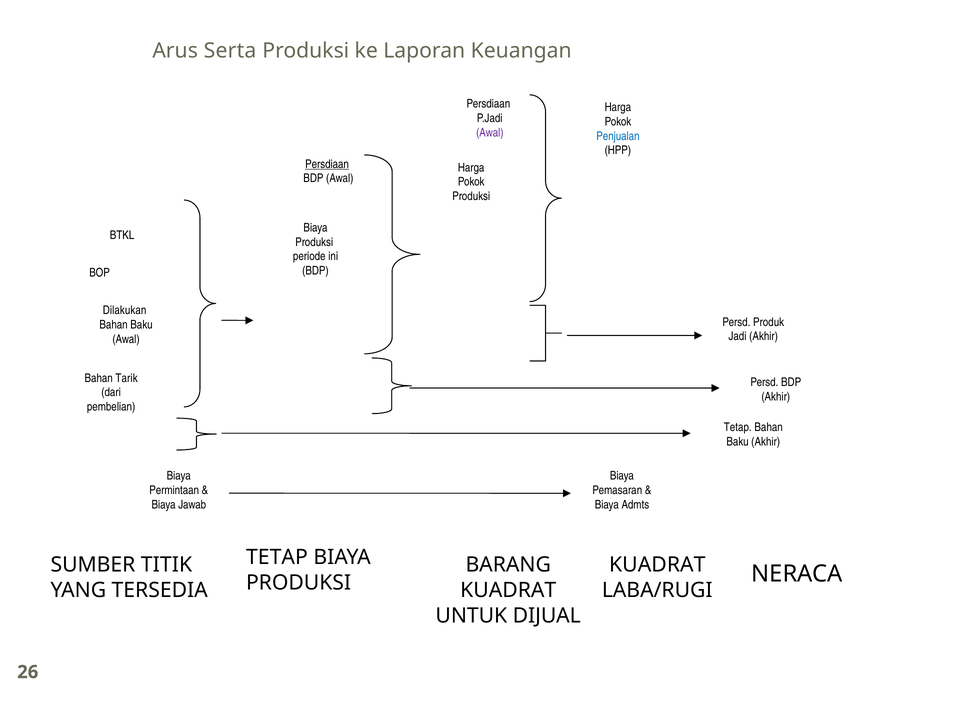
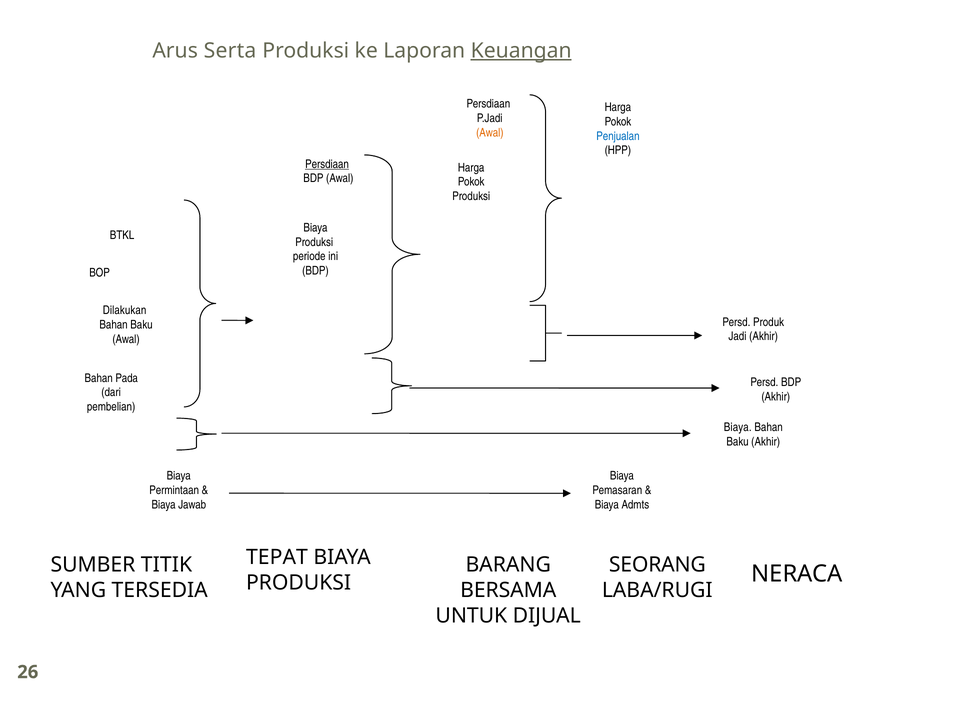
Keuangan underline: none -> present (521, 51)
Awal colour: purple -> orange (490, 133)
Tarik: Tarik -> Pada (127, 378)
Tetap: Tetap -> Biaya (738, 427)
TETAP: TETAP -> TEPAT (277, 557)
KUADRAT: KUADRAT -> SEORANG (657, 564)
KUADRAT: KUADRAT -> BERSAMA (508, 590)
